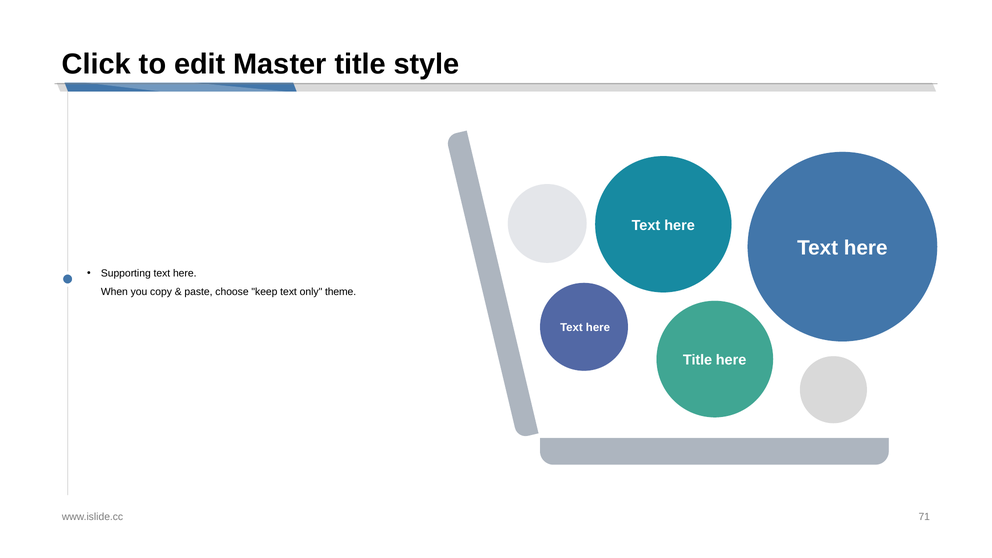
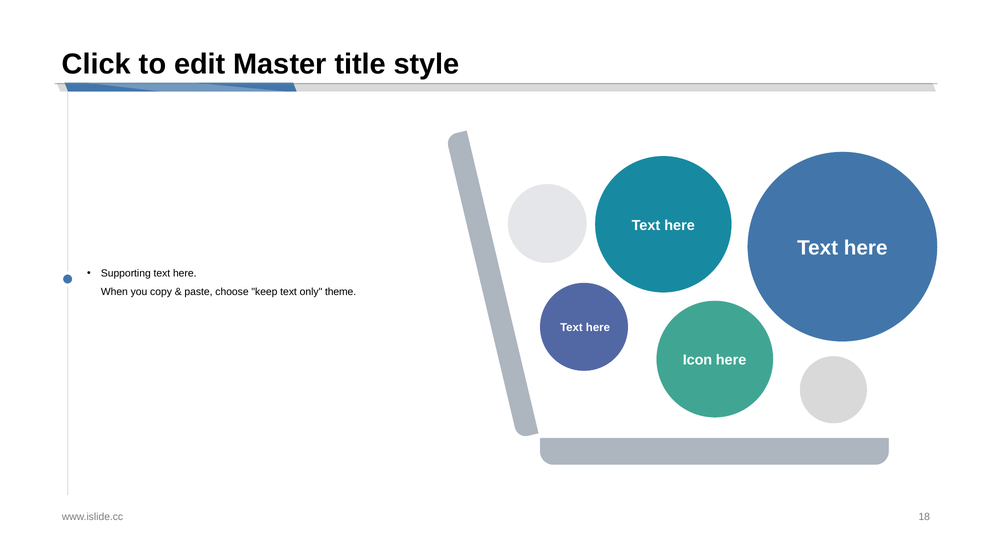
Title: Title -> Icon (698, 360)
71: 71 -> 18 (924, 517)
